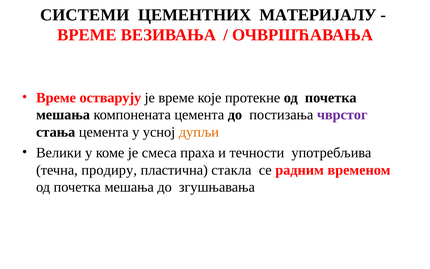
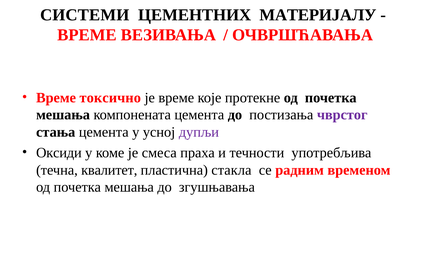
остварују: остварују -> токсично (110, 98)
дупљи colour: orange -> purple (199, 132)
Велики: Велики -> Оксиди (59, 153)
продиру: продиру -> квалитет (109, 170)
